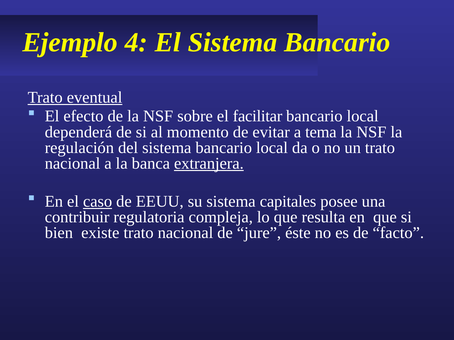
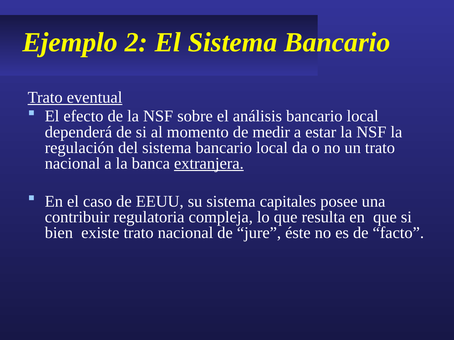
4: 4 -> 2 (136, 42)
facilitar: facilitar -> análisis (257, 116)
evitar: evitar -> medir (271, 132)
tema: tema -> estar (321, 132)
caso underline: present -> none (98, 202)
